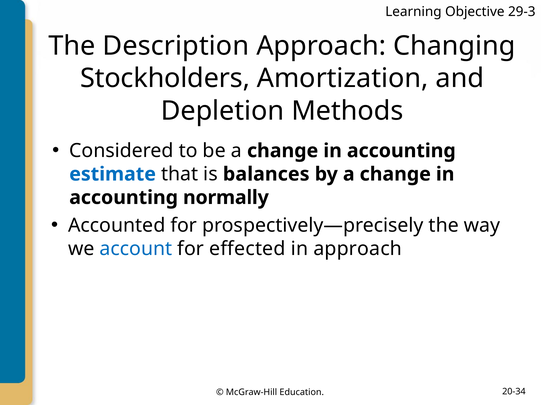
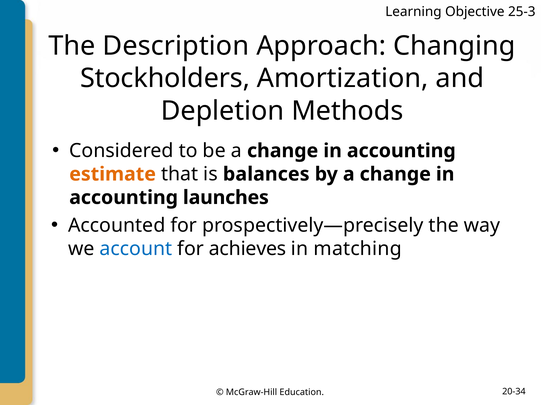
29-3: 29-3 -> 25-3 (522, 12)
estimate colour: blue -> orange (113, 174)
normally: normally -> launches (226, 198)
effected: effected -> achieves (248, 249)
in approach: approach -> matching (358, 249)
